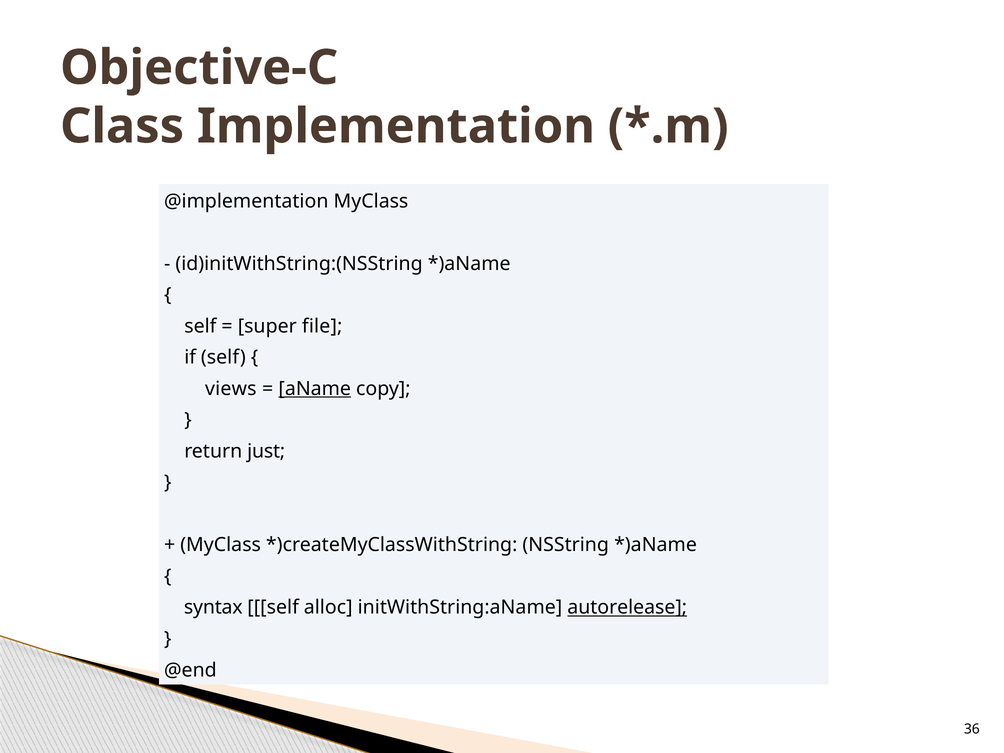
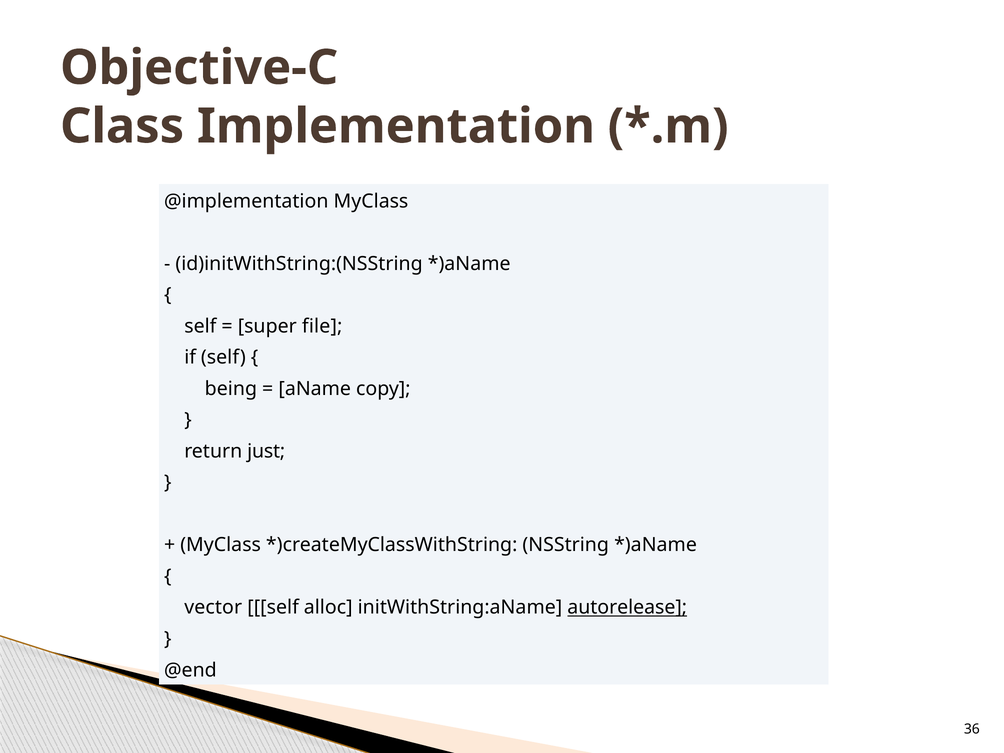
views: views -> being (231, 389)
aName underline: present -> none (315, 389)
syntax: syntax -> vector (213, 608)
